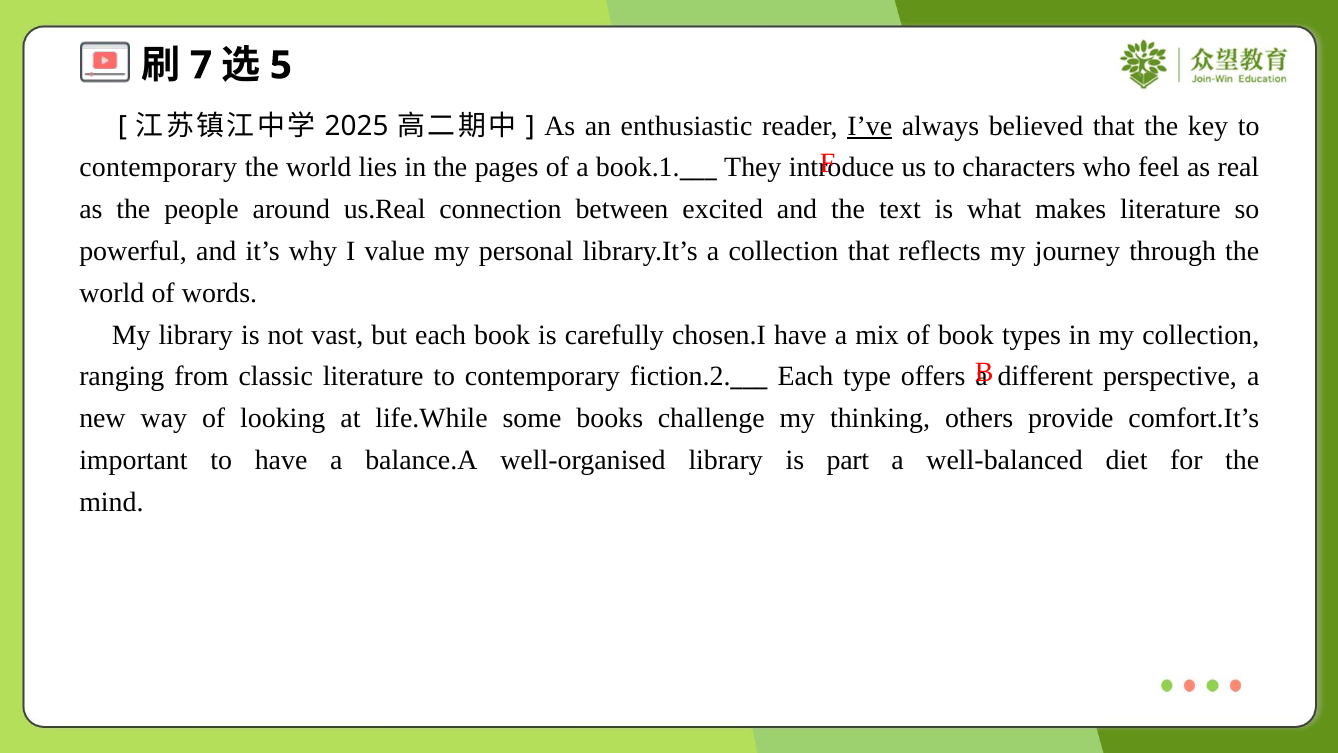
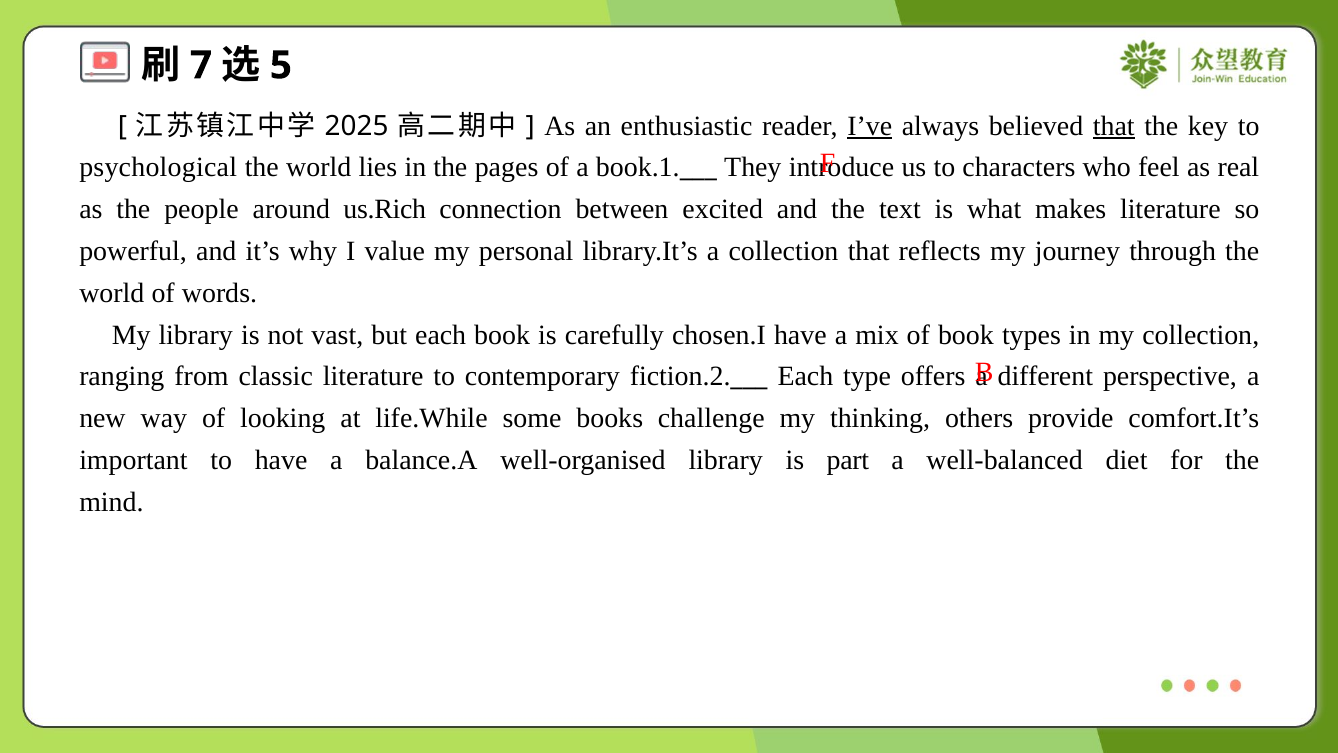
that underline: none -> present (1114, 126)
contemporary: contemporary -> psychological (158, 168)
us.Real: us.Real -> us.Rich (385, 209)
